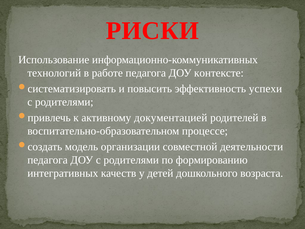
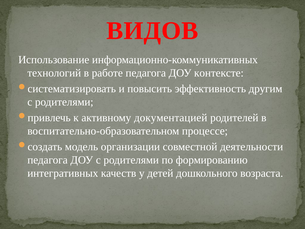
РИСКИ: РИСКИ -> ВИДОВ (152, 31)
успехи: успехи -> другим (266, 89)
